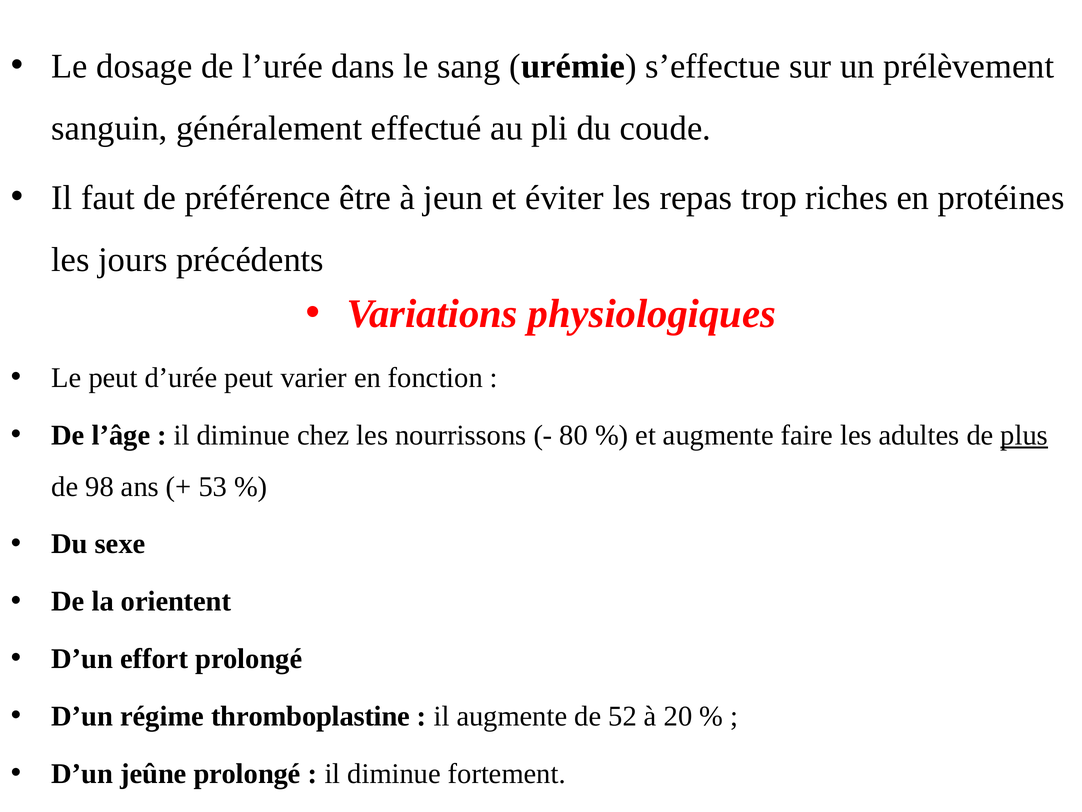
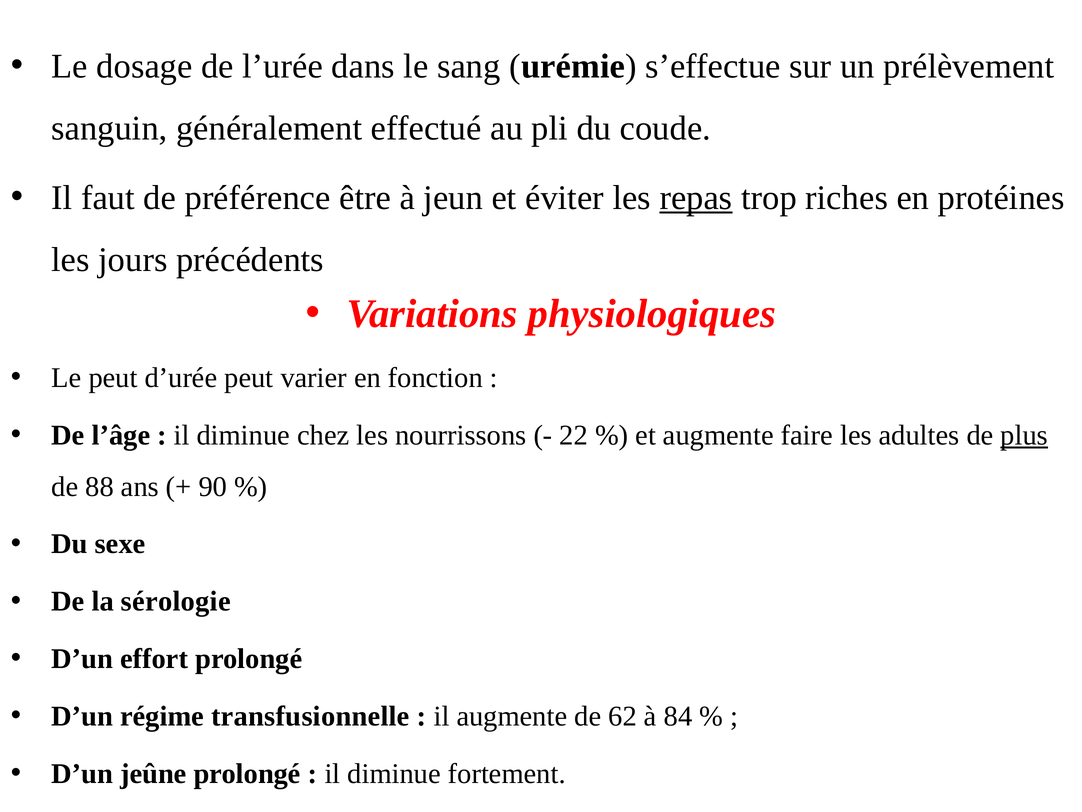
repas underline: none -> present (696, 198)
80: 80 -> 22 (574, 435)
98: 98 -> 88 (100, 486)
53: 53 -> 90 (213, 486)
orientent: orientent -> sérologie (176, 601)
thromboplastine: thromboplastine -> transfusionnelle (310, 716)
52: 52 -> 62 (623, 716)
20: 20 -> 84 (678, 716)
